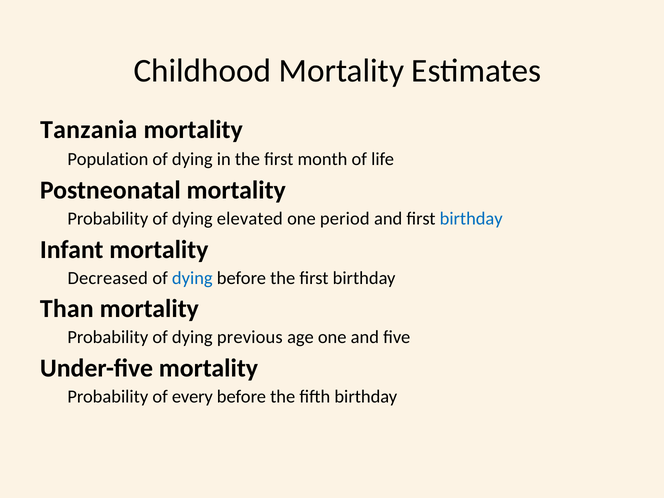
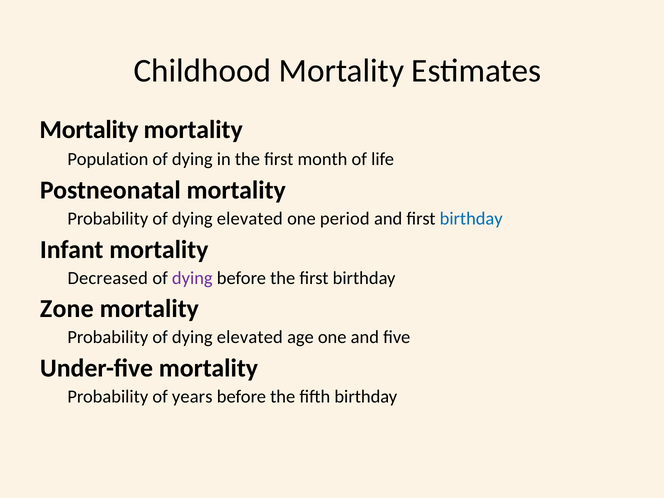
Tanzania: Tanzania -> Mortality (89, 130)
dying colour: blue -> purple (192, 278)
Than: Than -> Zone (67, 309)
previous: previous -> elevated (250, 337)
every: every -> years (192, 397)
